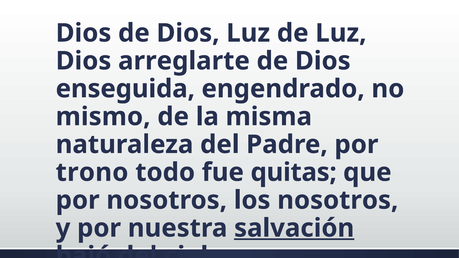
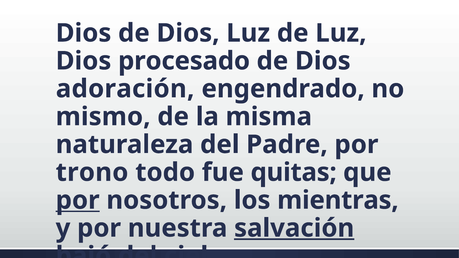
arreglarte: arreglarte -> procesado (184, 61)
enseguida: enseguida -> adoración (125, 89)
por underline: none -> present (78, 200)
los nosotros: nosotros -> mientras (338, 200)
